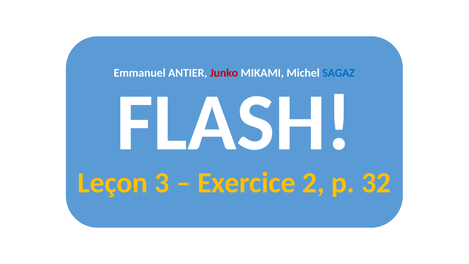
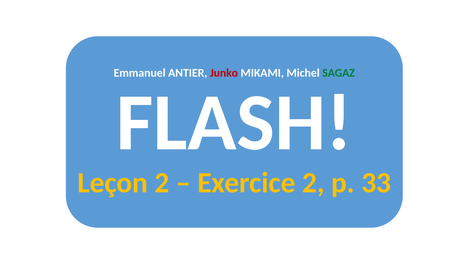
SAGAZ colour: blue -> green (339, 73)
Leçon 3: 3 -> 2 (162, 183)
32: 32 -> 33 (376, 183)
